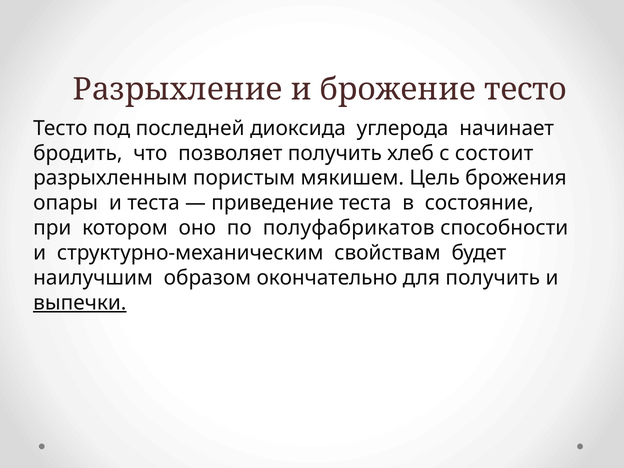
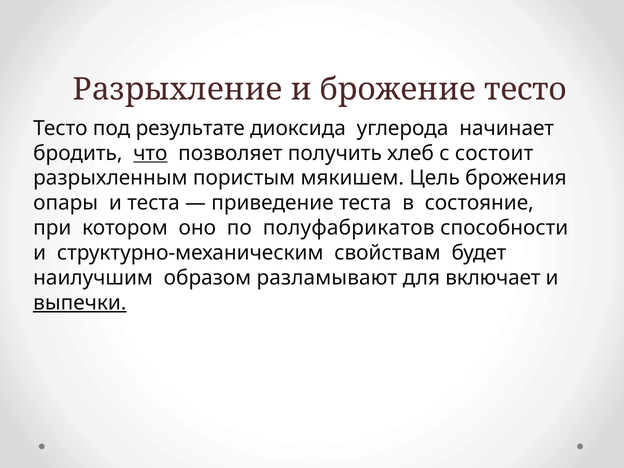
последней: последней -> результате (190, 128)
что underline: none -> present (150, 153)
окончательно: окончательно -> разламывают (327, 278)
для получить: получить -> включает (493, 278)
